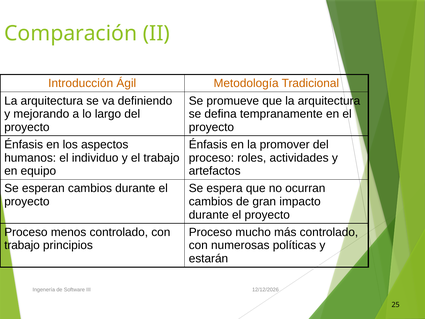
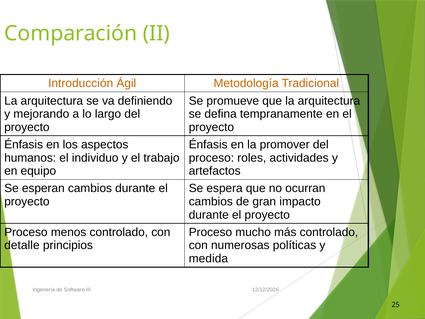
trabajo: trabajo -> detalle (22, 245)
estarán: estarán -> medida (208, 258)
